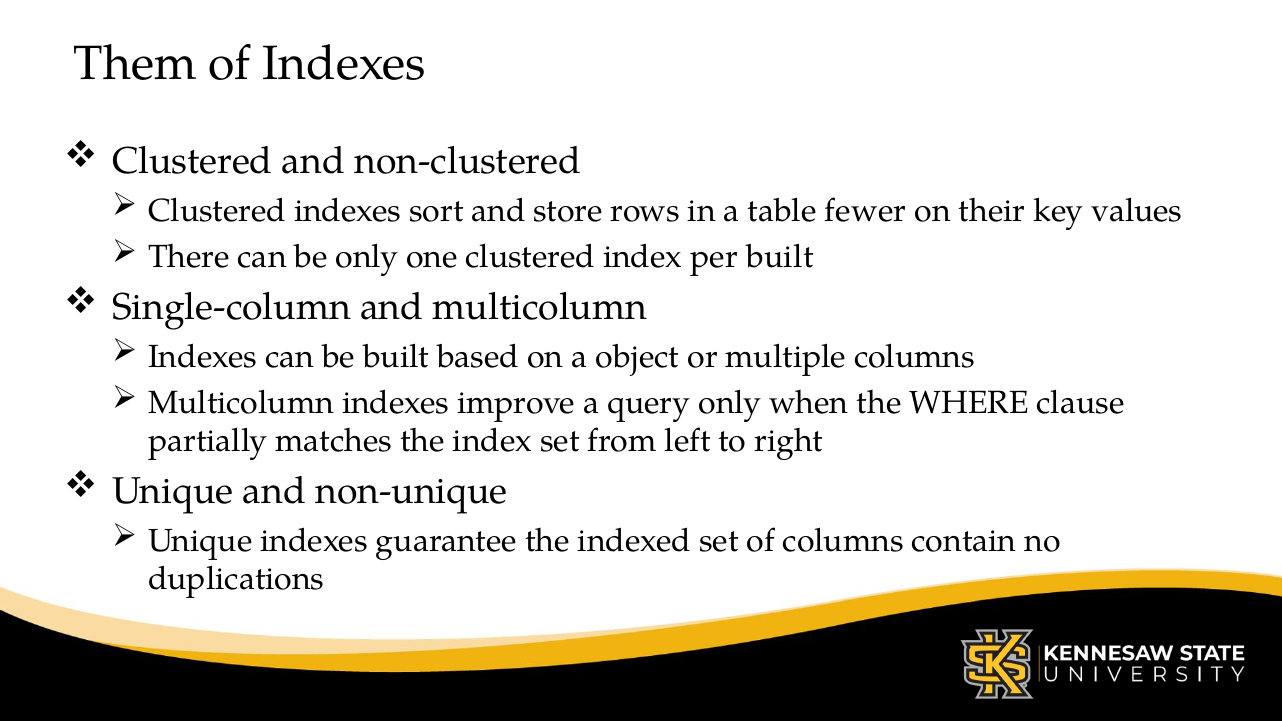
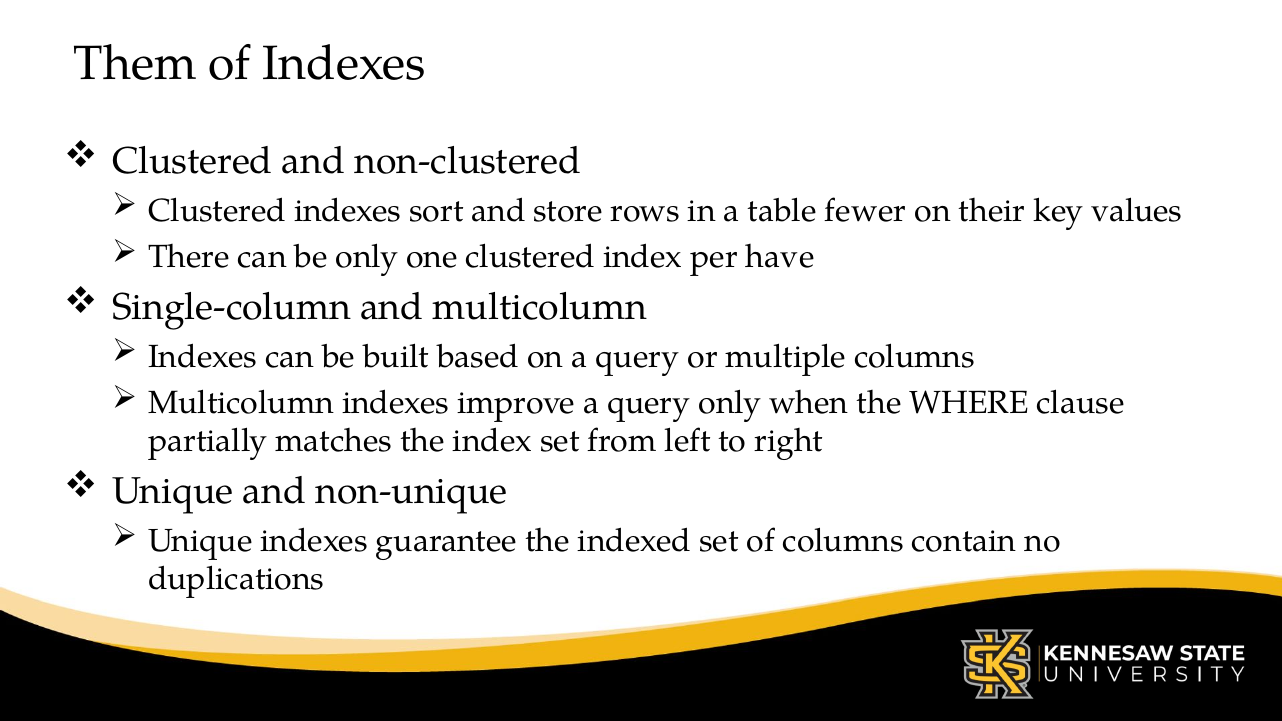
per built: built -> have (780, 257)
on a object: object -> query (638, 356)
